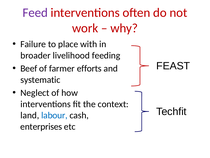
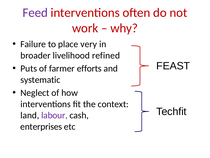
with: with -> very (89, 44)
feeding: feeding -> refined (106, 55)
Beef: Beef -> Puts (29, 68)
labour colour: blue -> purple (54, 115)
